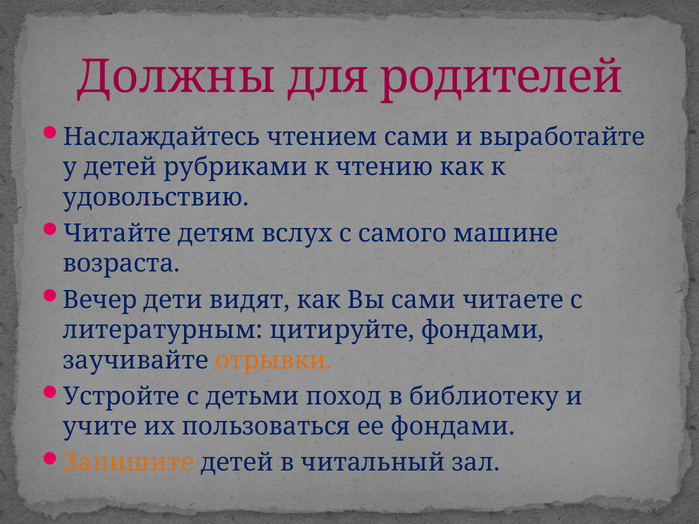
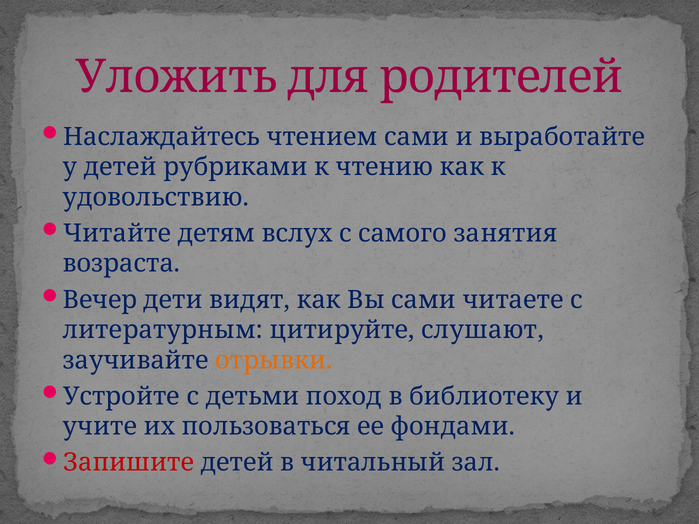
Должны: Должны -> Уложить (177, 77)
машине: машине -> занятия (506, 233)
цитируйте фондами: фондами -> слушают (483, 330)
Запишите colour: orange -> red (129, 463)
